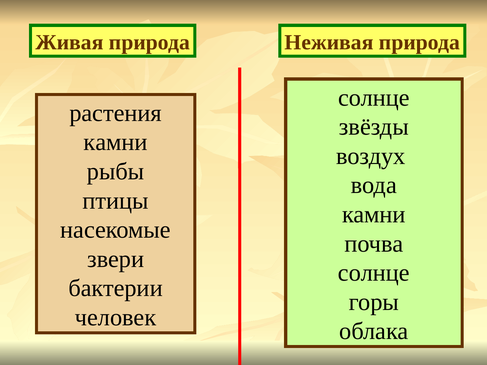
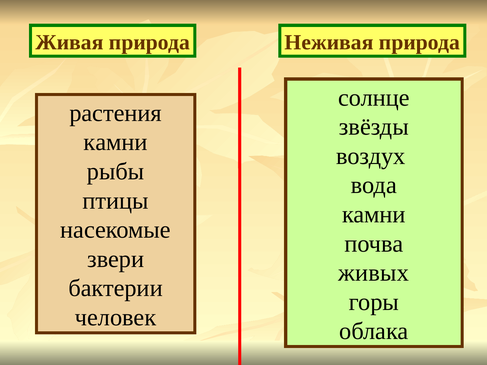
солнце: солнце -> живых (374, 273)
